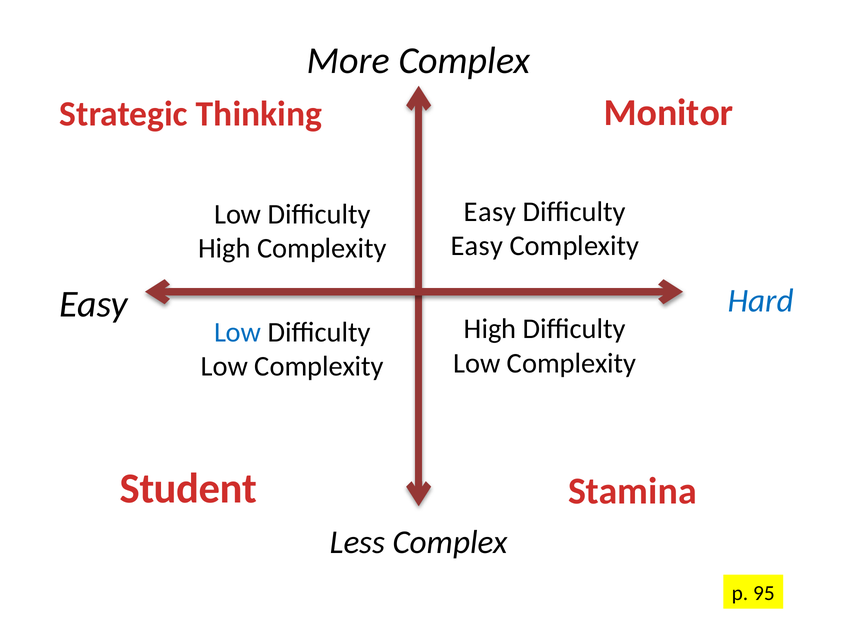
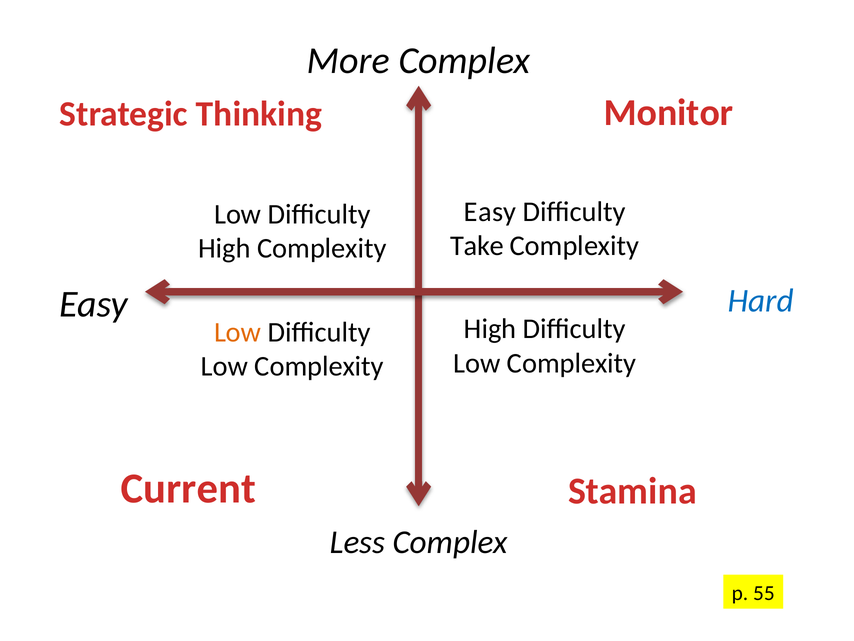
Easy: Easy -> Take (477, 246)
Low colour: blue -> orange (238, 332)
Student: Student -> Current (188, 488)
95: 95 -> 55 (764, 593)
